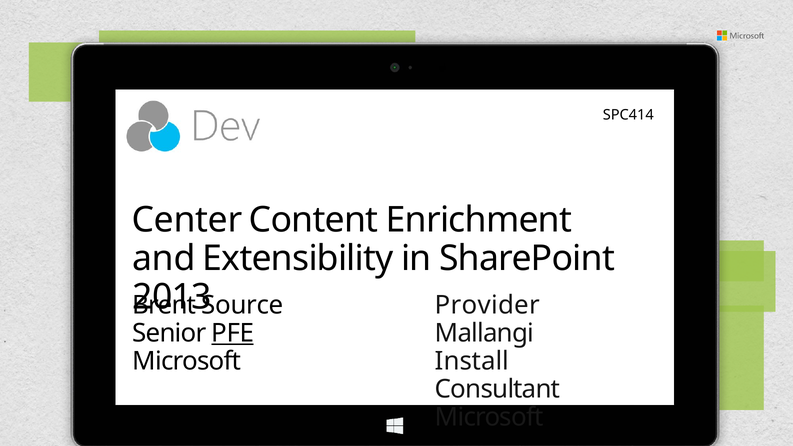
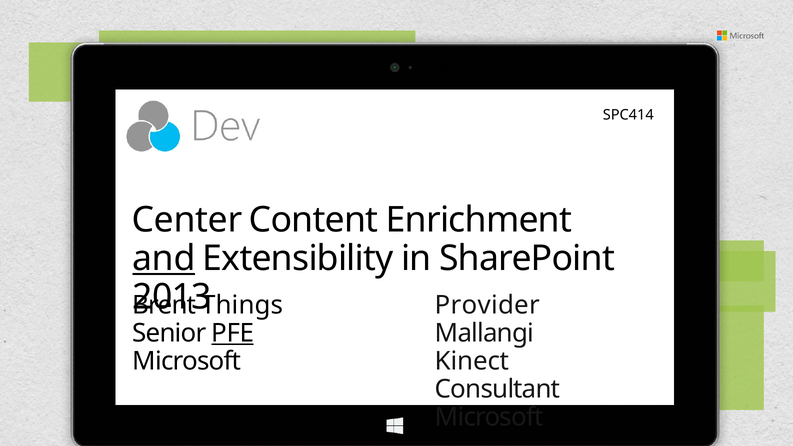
and underline: none -> present (164, 259)
Source: Source -> Things (242, 305)
Install: Install -> Kinect (472, 361)
